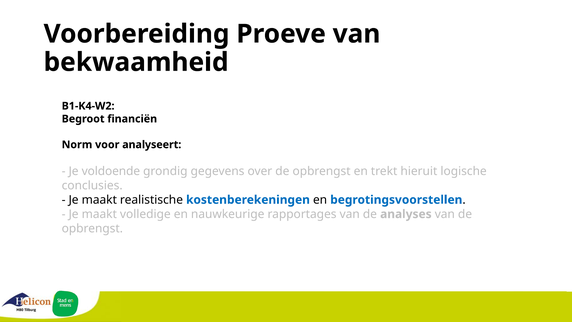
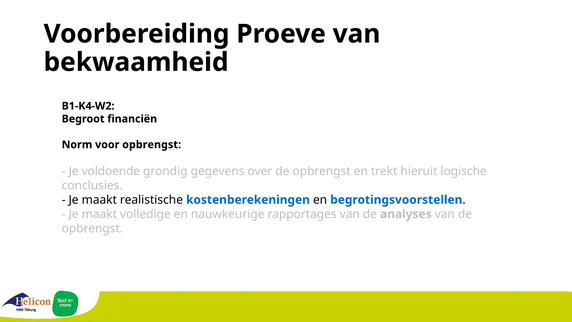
voor analyseert: analyseert -> opbrengst (152, 145)
